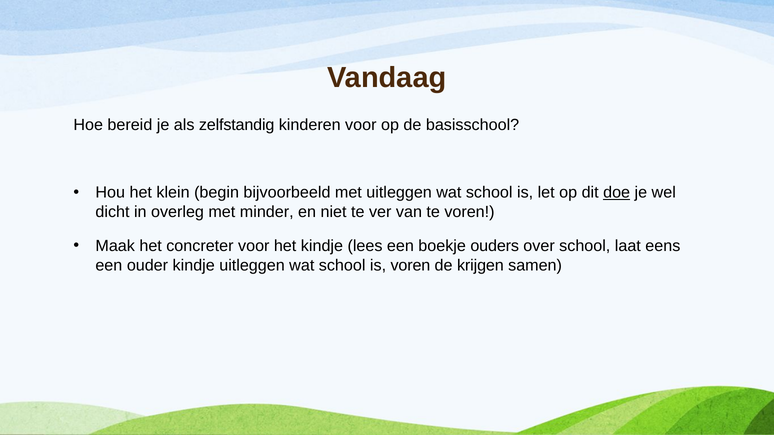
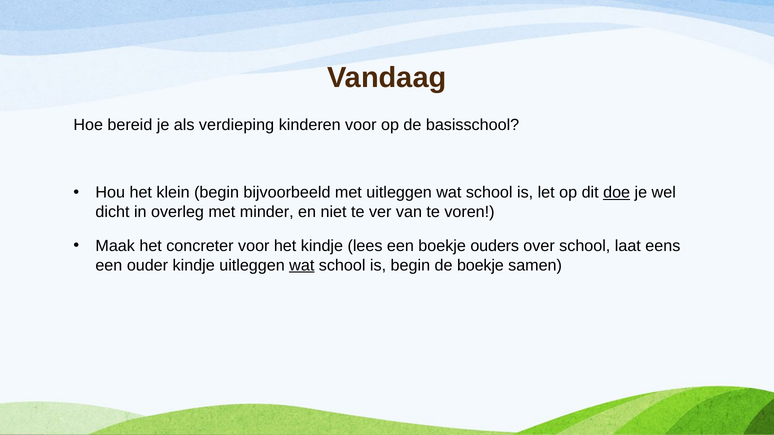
zelfstandig: zelfstandig -> verdieping (237, 125)
wat underline: none -> present (302, 265)
is voren: voren -> begin (410, 265)
de krijgen: krijgen -> boekje (480, 265)
